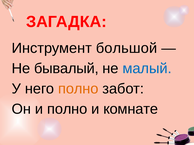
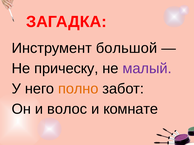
бывалый: бывалый -> прическу (66, 69)
малый colour: blue -> purple (147, 69)
и полно: полно -> волос (67, 109)
